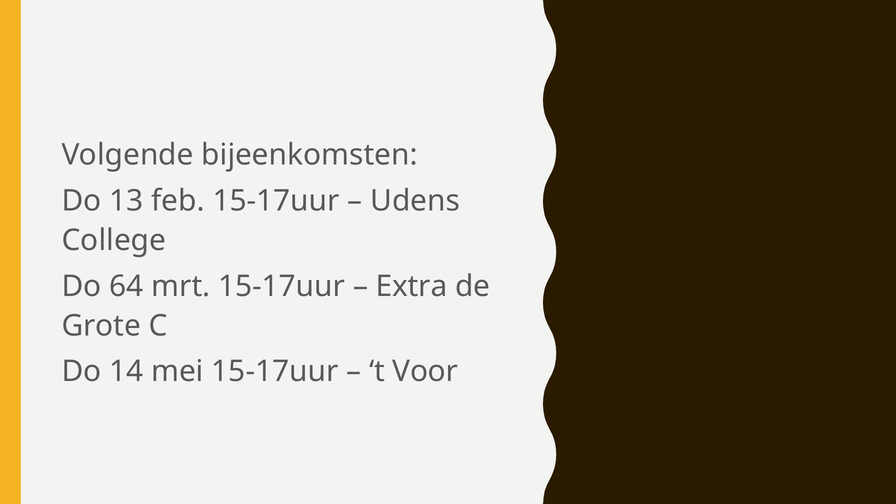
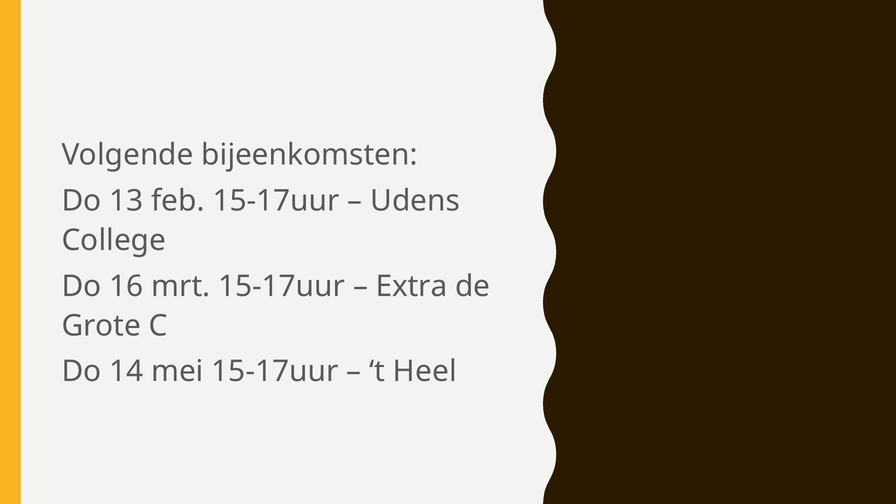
64: 64 -> 16 (126, 286)
Voor: Voor -> Heel (425, 372)
